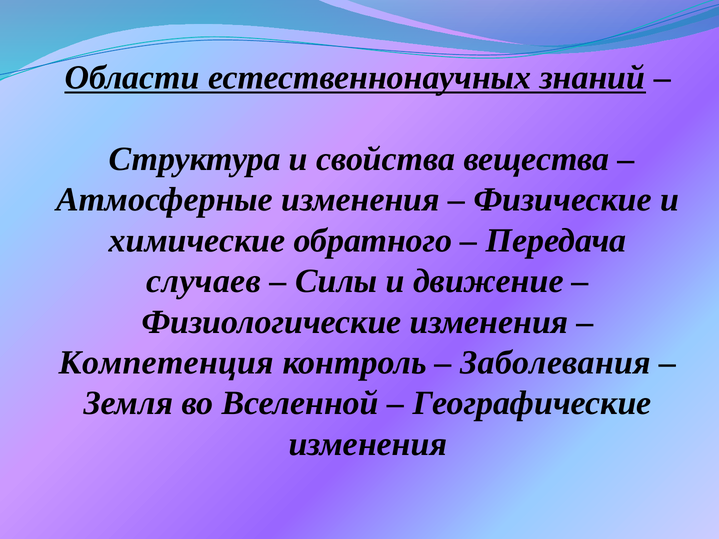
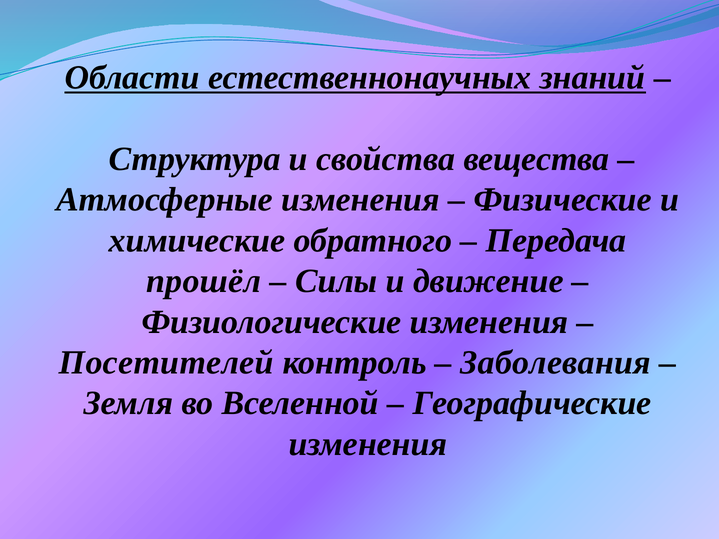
случаев: случаев -> прошёл (204, 281)
Компетенция: Компетенция -> Посетителей (166, 363)
